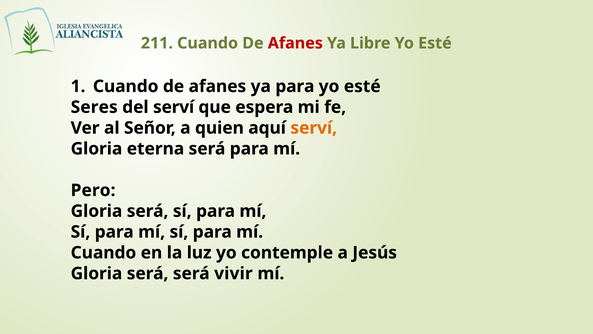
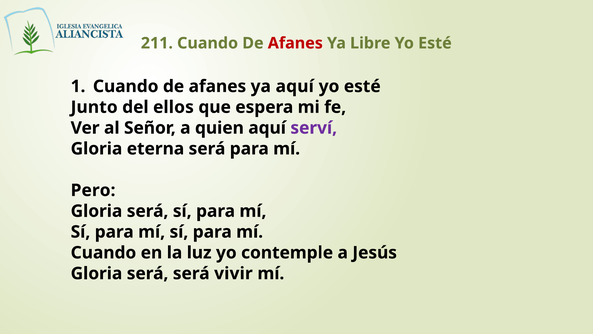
ya para: para -> aquí (295, 86)
Seres: Seres -> Junto (94, 107)
del serví: serví -> ellos (173, 107)
serví colour: orange -> purple (314, 128)
